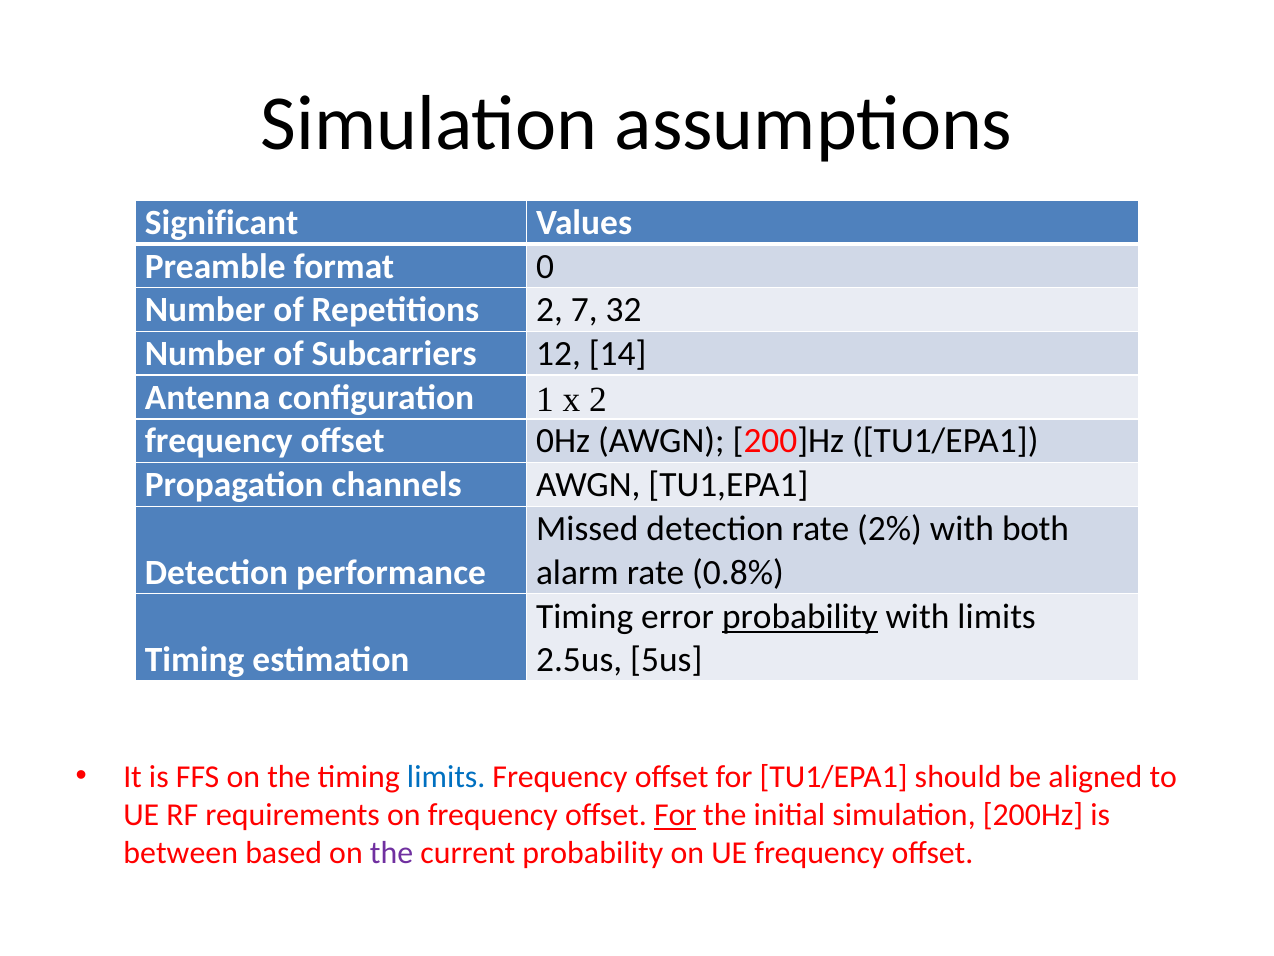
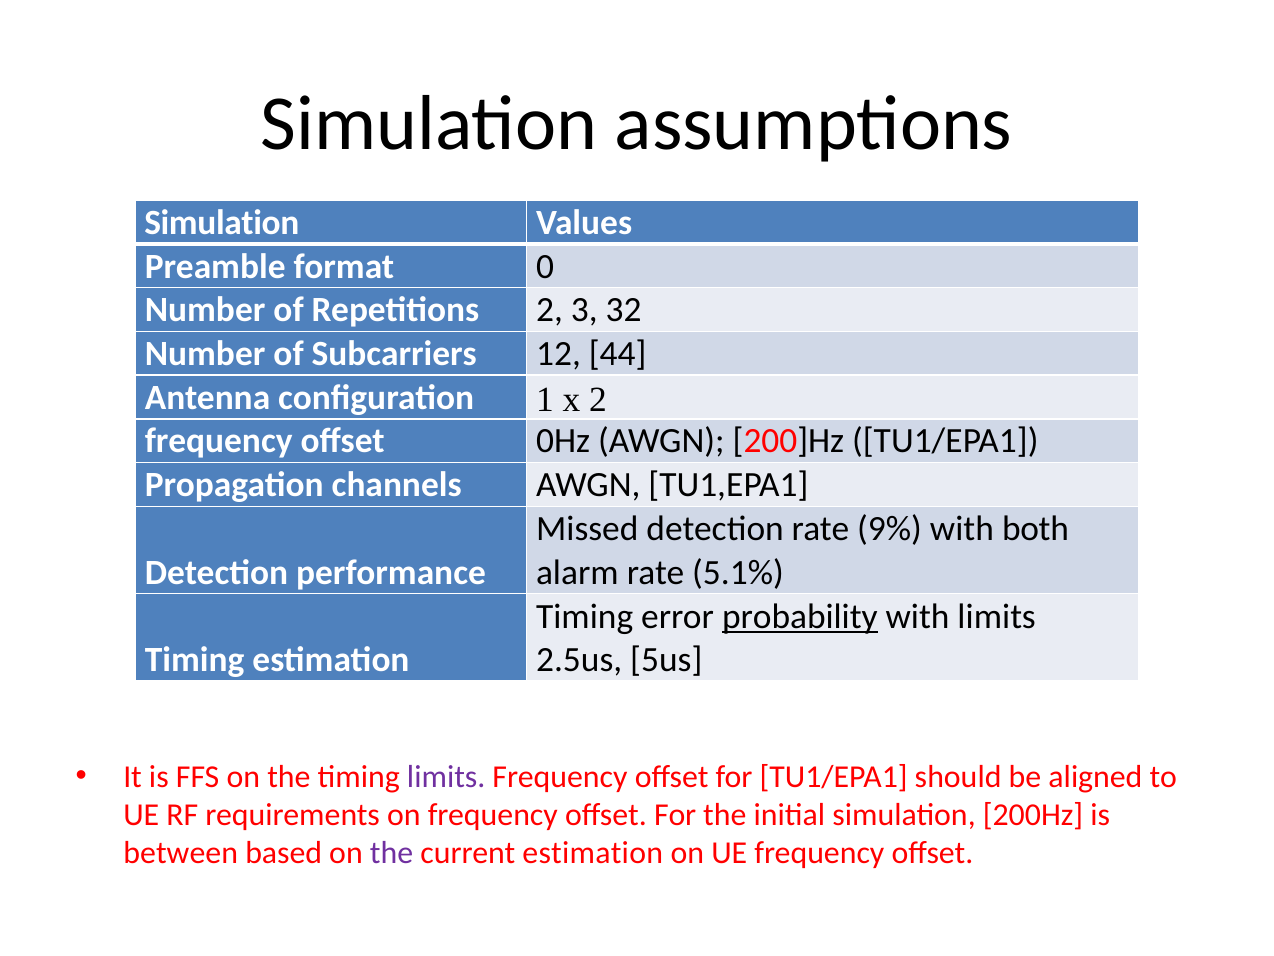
Significant: Significant -> Simulation (222, 223)
7: 7 -> 3 (584, 310)
14: 14 -> 44 (618, 354)
2%: 2% -> 9% (890, 529)
0.8%: 0.8% -> 5.1% (738, 572)
limits colour: blue -> purple (446, 776)
For underline: present -> none (675, 815)
current probability: probability -> estimation (593, 853)
